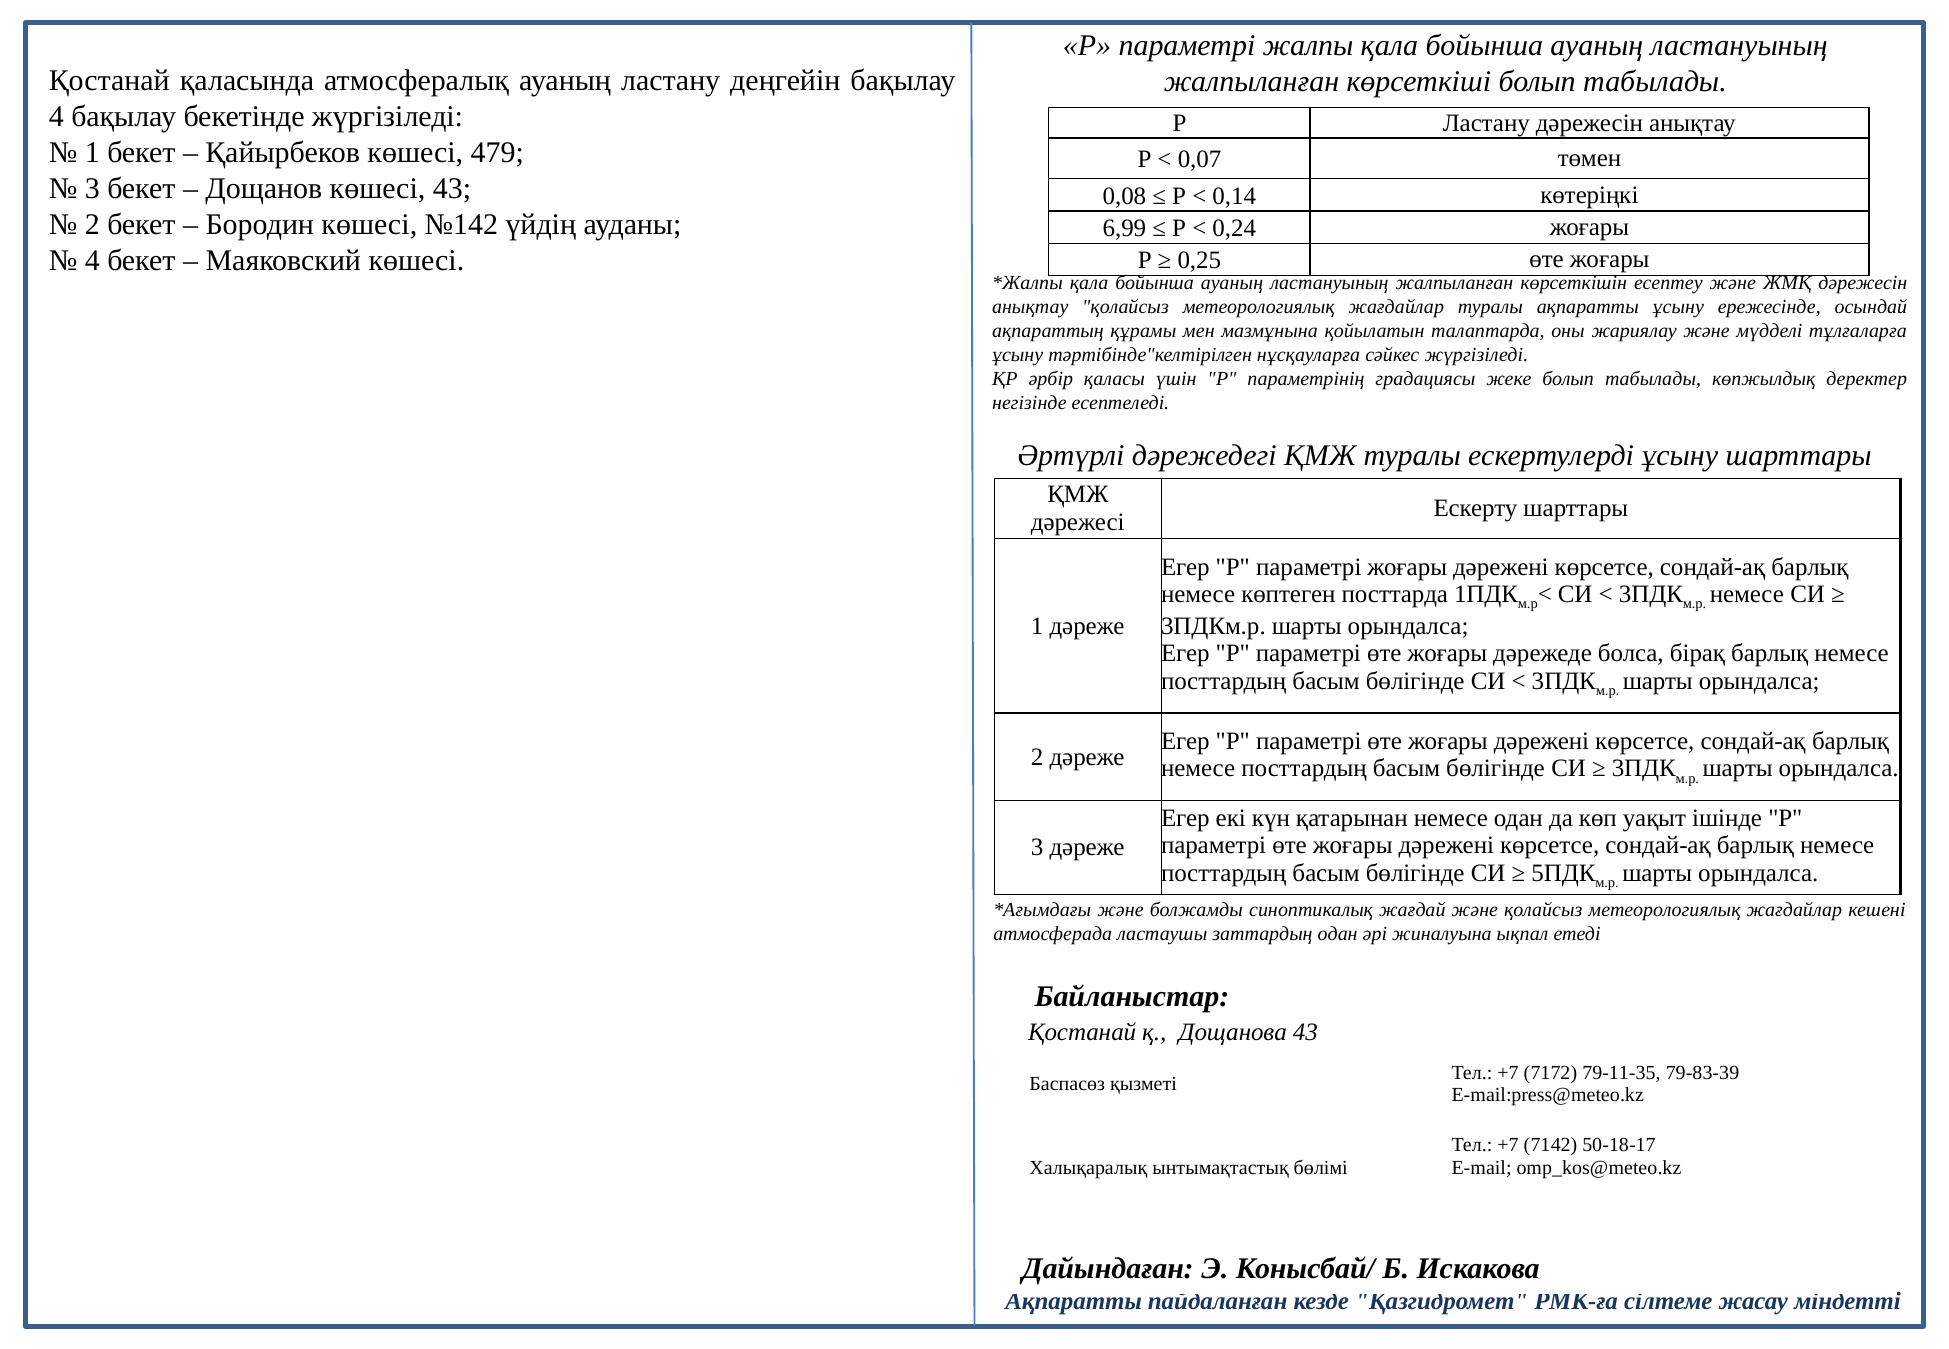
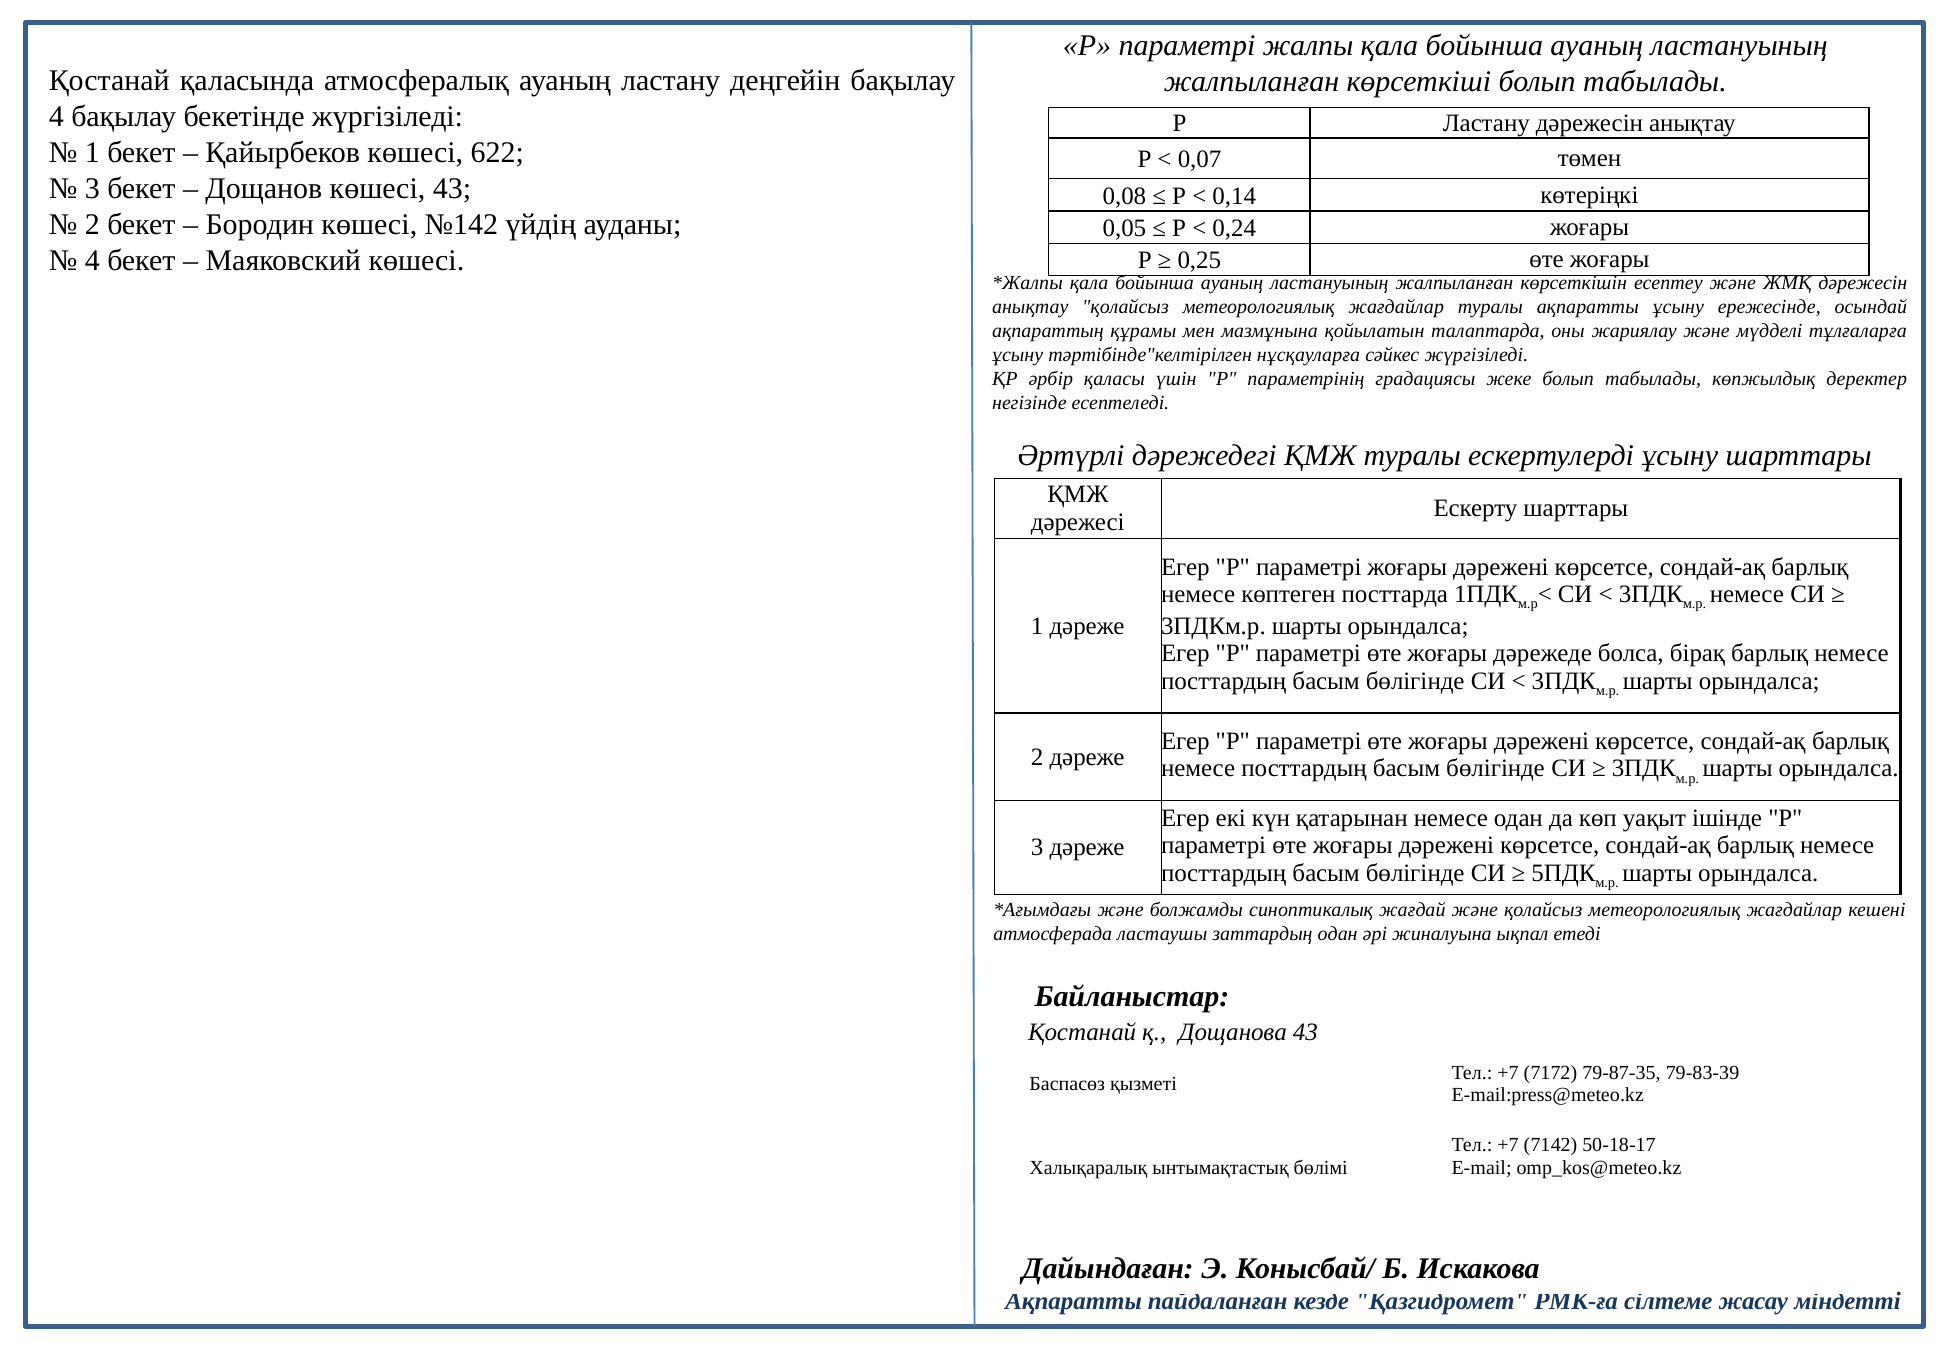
479: 479 -> 622 (497, 153)
6,99: 6,99 -> 0,05 (1124, 228)
79-11-35: 79-11-35 -> 79-87-35 (1621, 1073)
